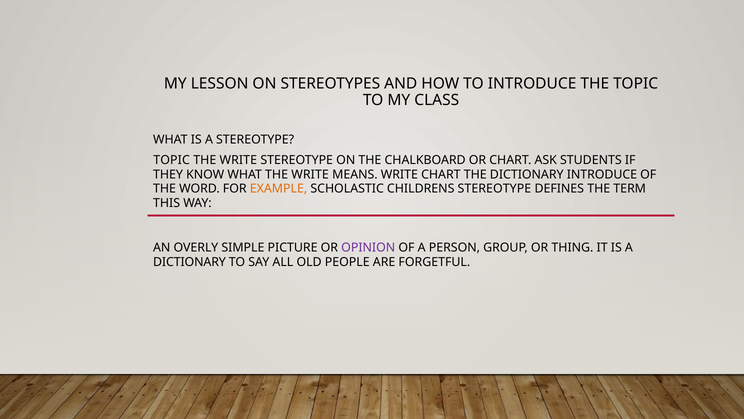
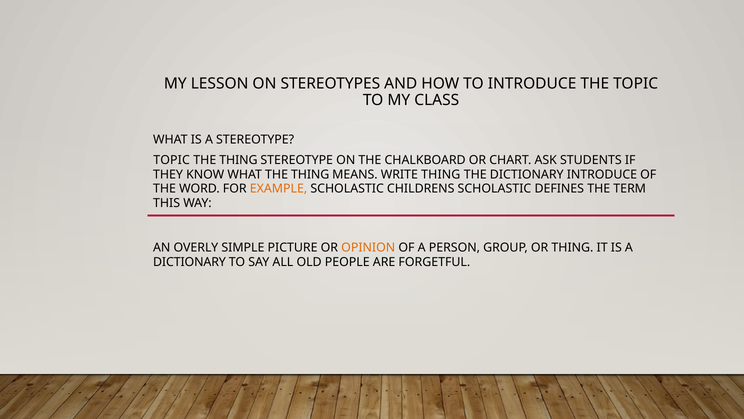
WRITE: WRITE -> THING (238, 160)
WHAT THE WRITE: WRITE -> THING (310, 174)
WRITE CHART: CHART -> THING (441, 174)
CHILDRENS STEREOTYPE: STEREOTYPE -> SCHOLASTIC (494, 189)
OPINION colour: purple -> orange (368, 247)
